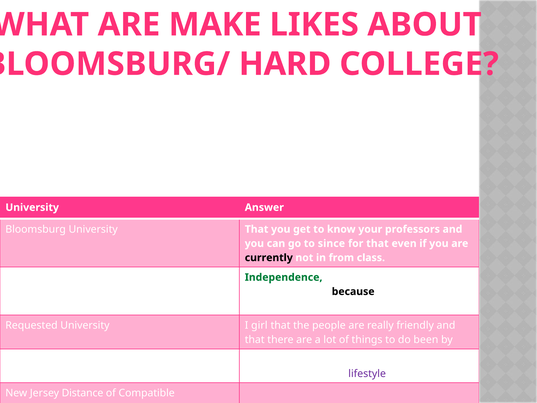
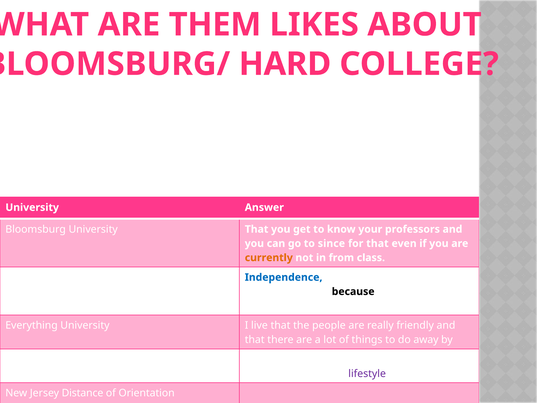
MAKE: MAKE -> THEM (215, 25)
currently colour: black -> orange (269, 258)
Independence colour: green -> blue (284, 277)
Requested: Requested -> Everything (32, 325)
girl: girl -> live (259, 325)
been: been -> away (426, 339)
Compatible: Compatible -> Orientation (147, 393)
